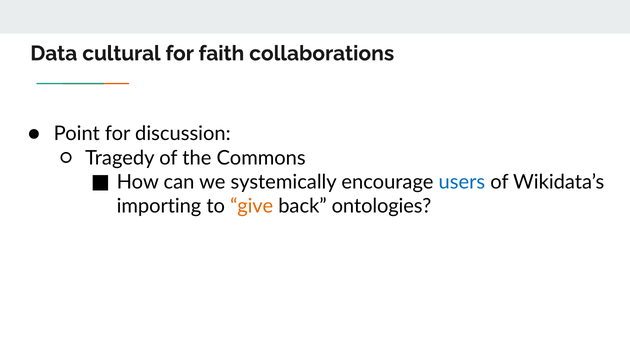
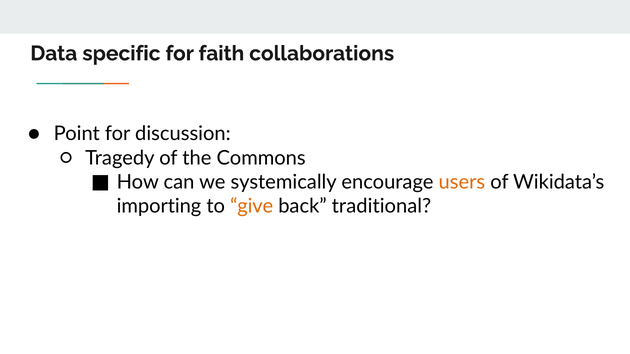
cultural: cultural -> specific (121, 53)
users colour: blue -> orange (462, 182)
ontologies: ontologies -> traditional (381, 206)
